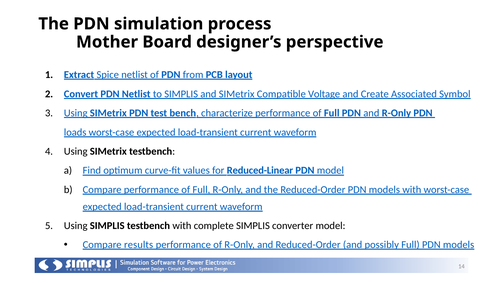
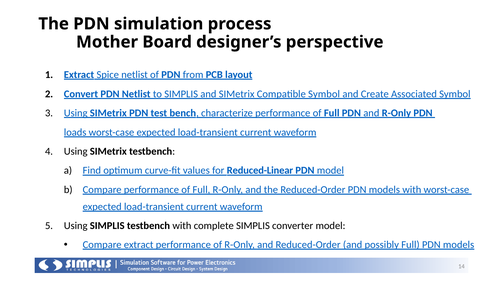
Compatible Voltage: Voltage -> Symbol (324, 94)
Compare results: results -> extract (139, 245)
